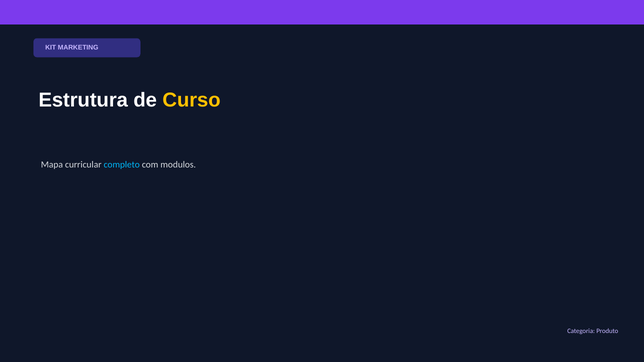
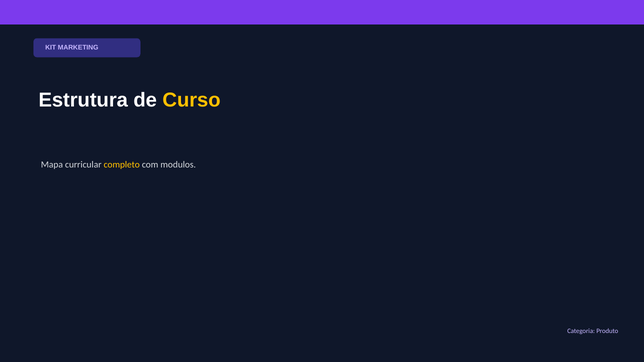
completo colour: light blue -> yellow (122, 165)
